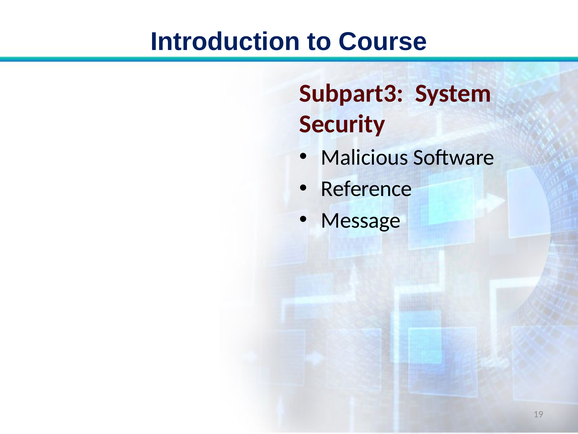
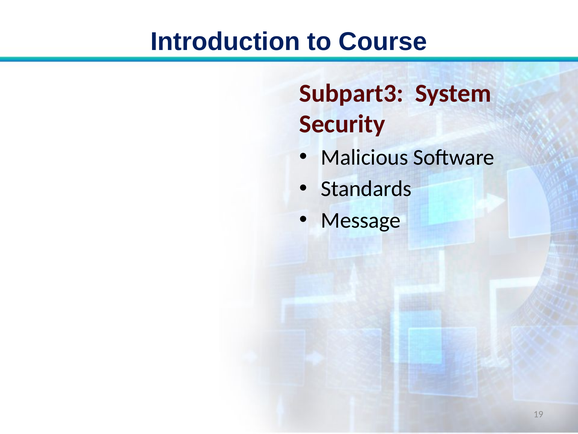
Reference: Reference -> Standards (366, 189)
